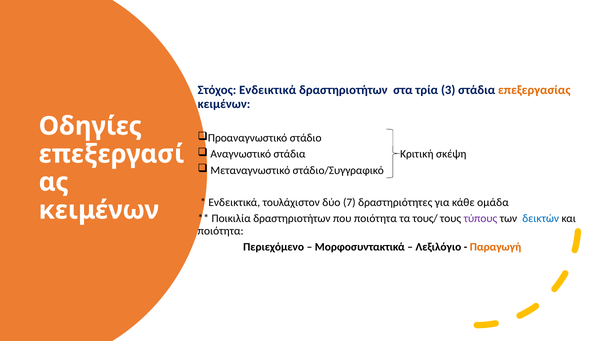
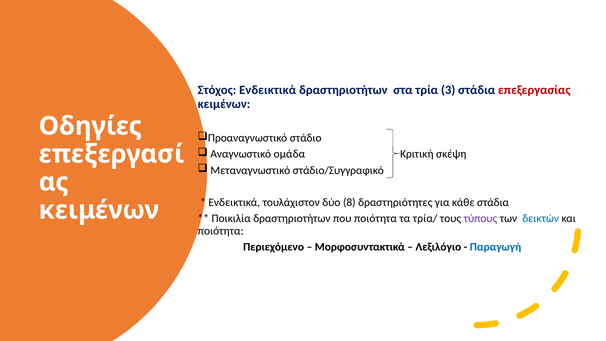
επεξεργασίας colour: orange -> red (534, 90)
Αναγνωστικό στάδια: στάδια -> ομάδα (289, 154)
7: 7 -> 8 (349, 202)
κάθε ομάδα: ομάδα -> στάδια (493, 202)
τους/: τους/ -> τρία/ (425, 218)
Παραγωγή colour: orange -> blue (496, 247)
